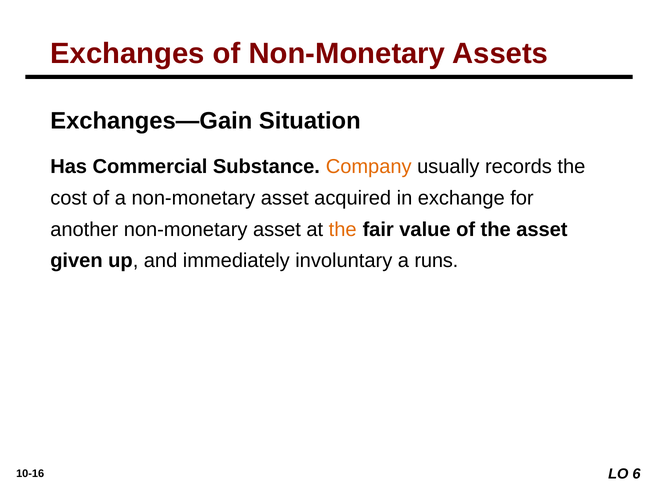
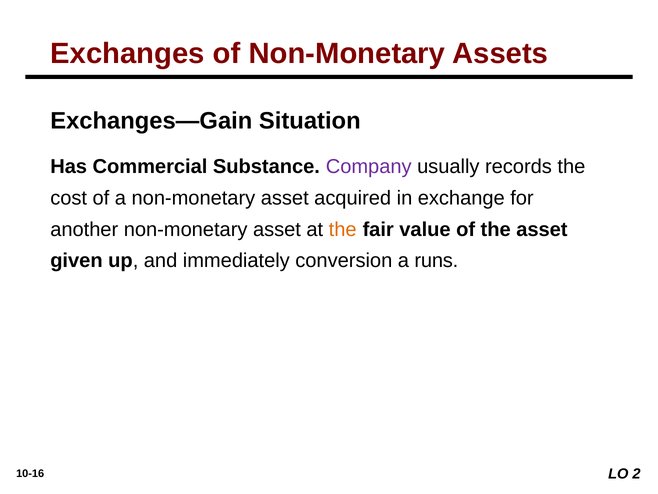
Company colour: orange -> purple (369, 166)
involuntary: involuntary -> conversion (344, 261)
6: 6 -> 2 (637, 474)
